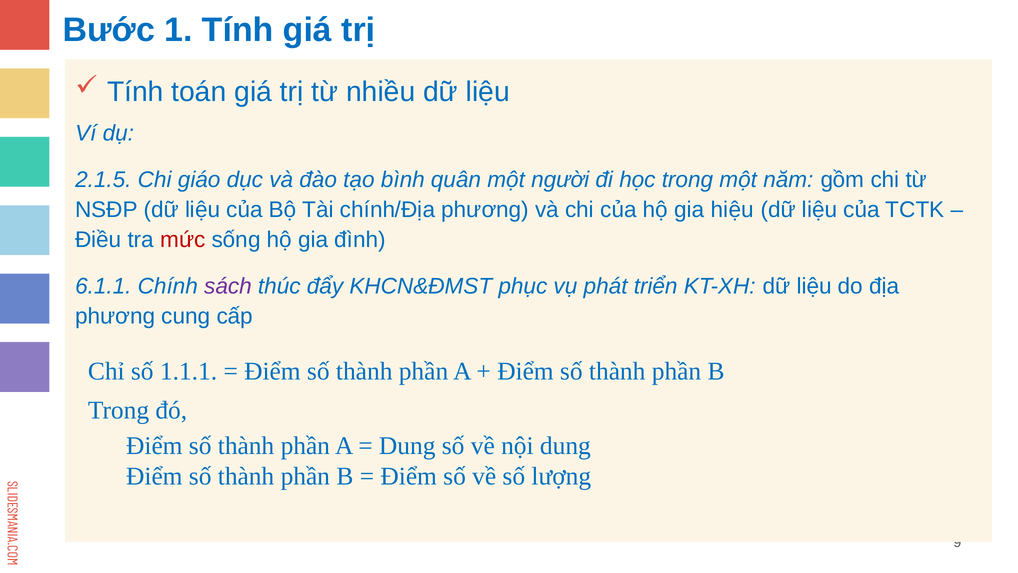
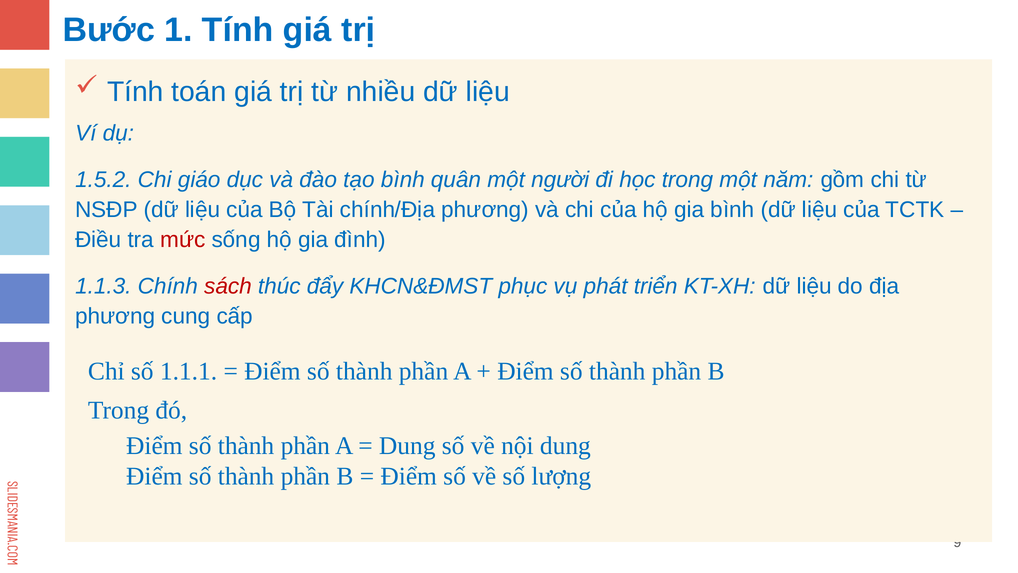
2.1.5: 2.1.5 -> 1.5.2 (103, 180)
gia hiệu: hiệu -> bình (732, 210)
6.1.1: 6.1.1 -> 1.1.3 (103, 286)
sách colour: purple -> red (228, 286)
